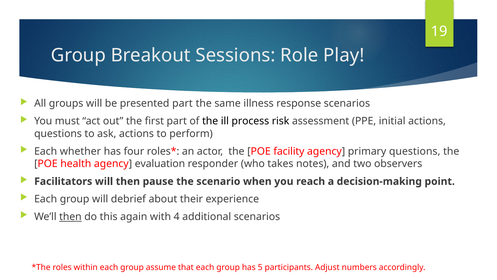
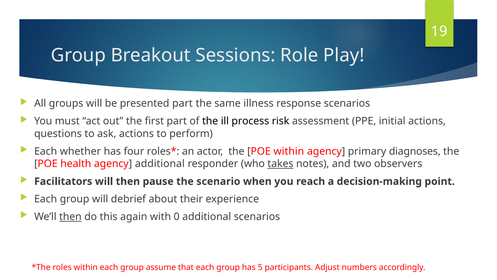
POE facility: facility -> within (289, 151)
primary questions: questions -> diagnoses (415, 151)
agency evaluation: evaluation -> additional (160, 164)
takes underline: none -> present (280, 164)
4: 4 -> 0 (177, 216)
